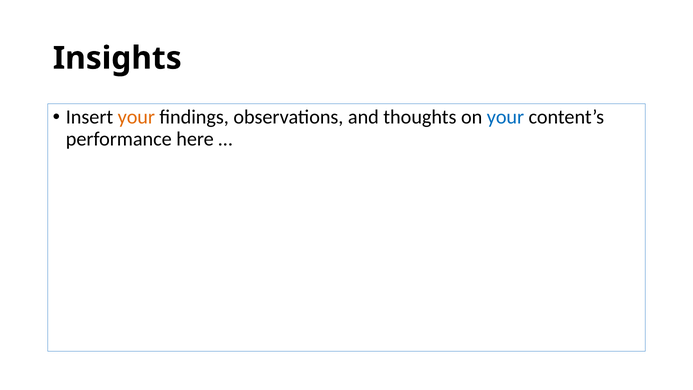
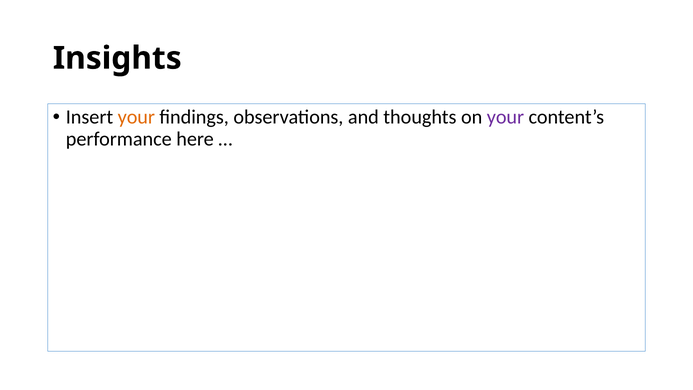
your colour: blue -> purple (505, 117)
